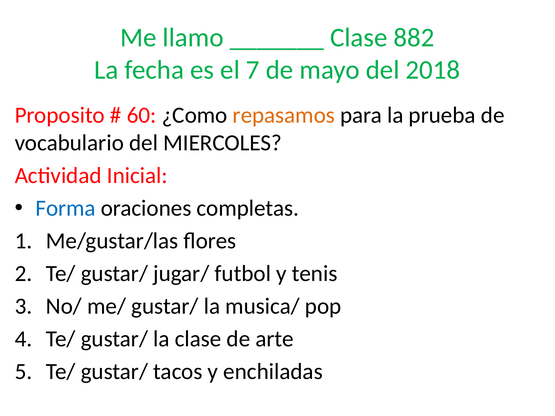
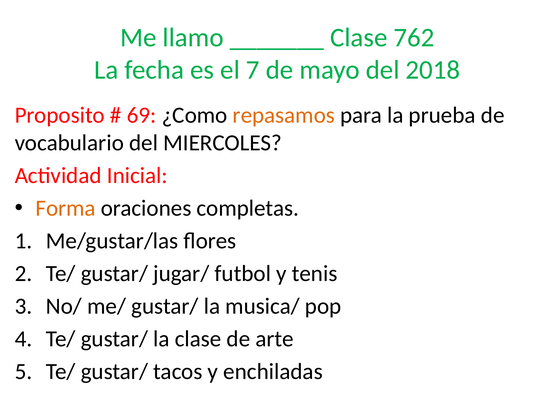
882: 882 -> 762 (414, 37)
60: 60 -> 69 (141, 115)
Forma colour: blue -> orange (66, 208)
